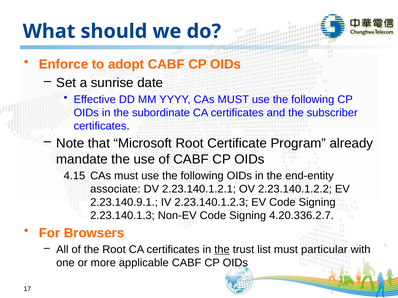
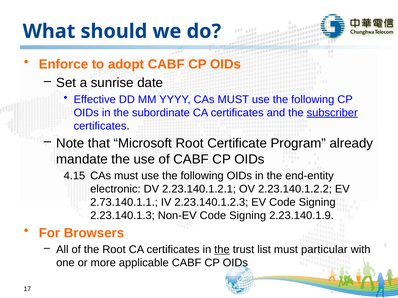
subscriber underline: none -> present (332, 113)
associate: associate -> electronic (115, 189)
2.23.140.9.1: 2.23.140.9.1 -> 2.73.140.1.1 (124, 203)
4.20.336.2.7: 4.20.336.2.7 -> 2.23.140.1.9 (301, 216)
